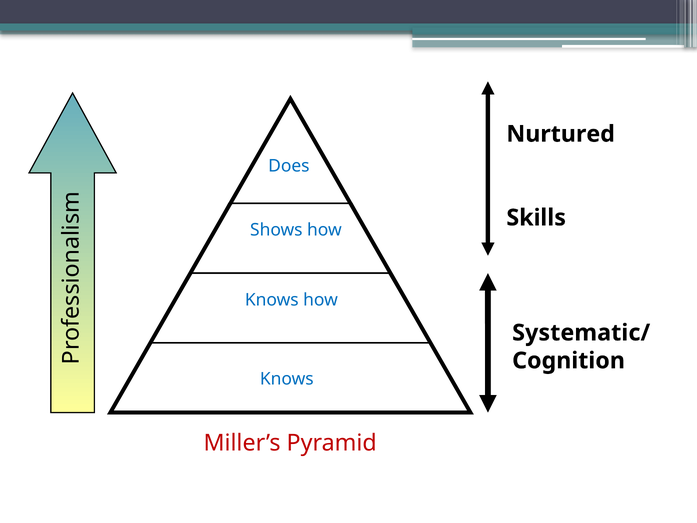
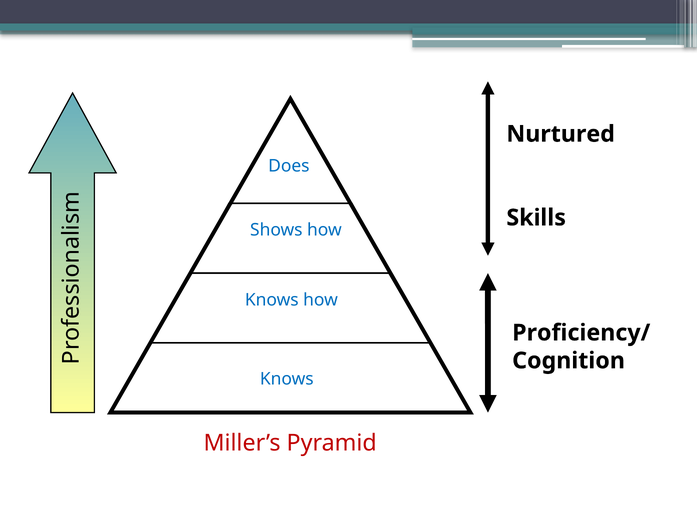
Systematic/: Systematic/ -> Proficiency/ (581, 333)
